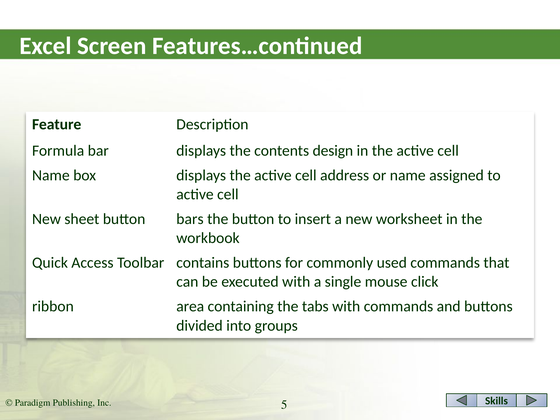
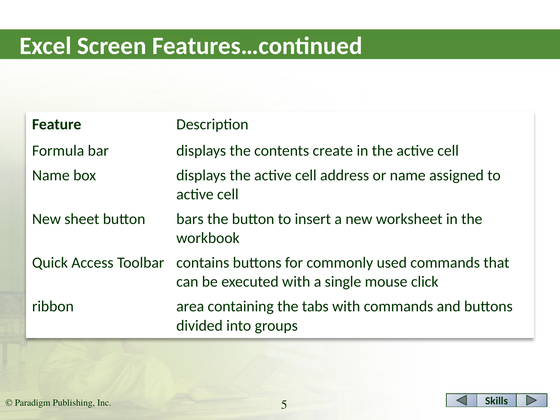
design: design -> create (333, 151)
